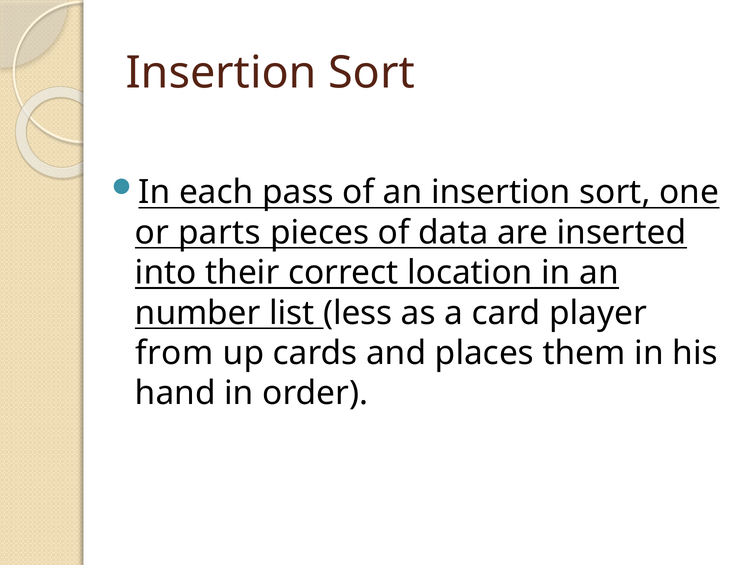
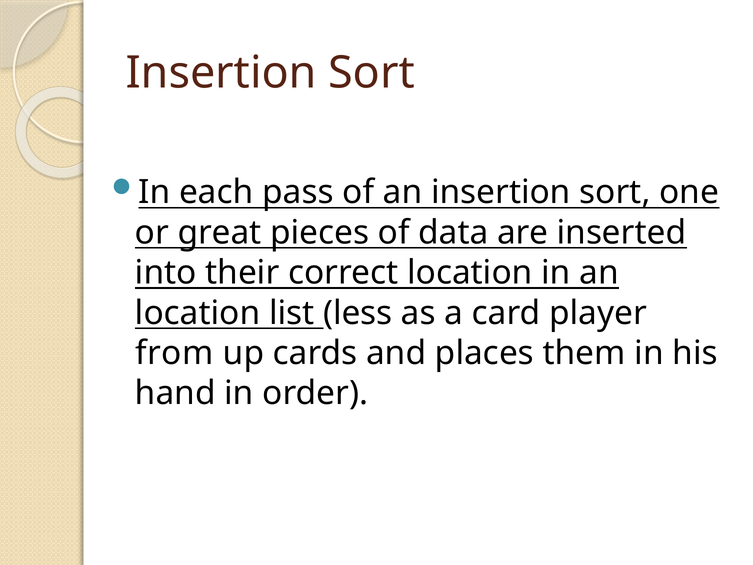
parts: parts -> great (220, 233)
number: number -> location (198, 313)
